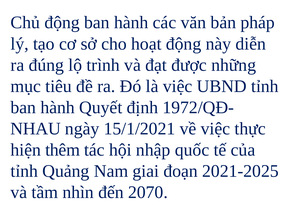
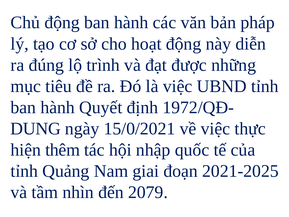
NHAU: NHAU -> DUNG (36, 128)
15/1/2021: 15/1/2021 -> 15/0/2021 (139, 128)
2070: 2070 -> 2079 (148, 192)
